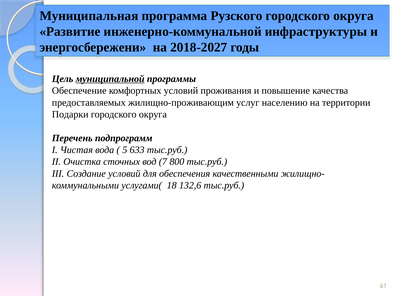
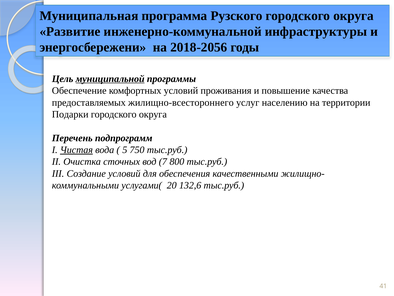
2018-2027: 2018-2027 -> 2018-2056 (199, 47)
жилищно-проживающим: жилищно-проживающим -> жилищно-всестороннего (181, 102)
Чистая underline: none -> present (76, 150)
633: 633 -> 750 (137, 150)
18: 18 -> 20 (172, 185)
